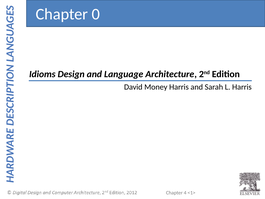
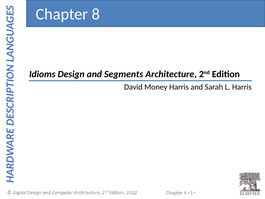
0: 0 -> 8 (96, 14)
Language: Language -> Segments (124, 74)
